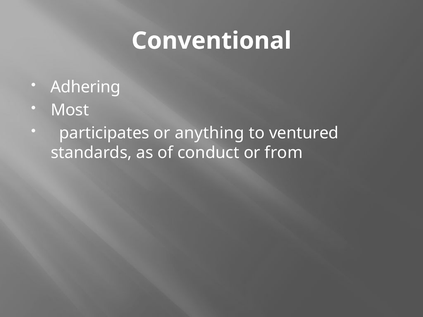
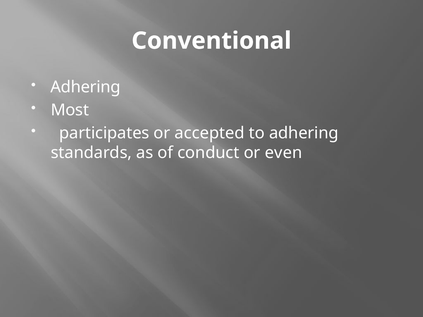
anything: anything -> accepted (210, 133)
to ventured: ventured -> adhering (304, 133)
from: from -> even (284, 153)
